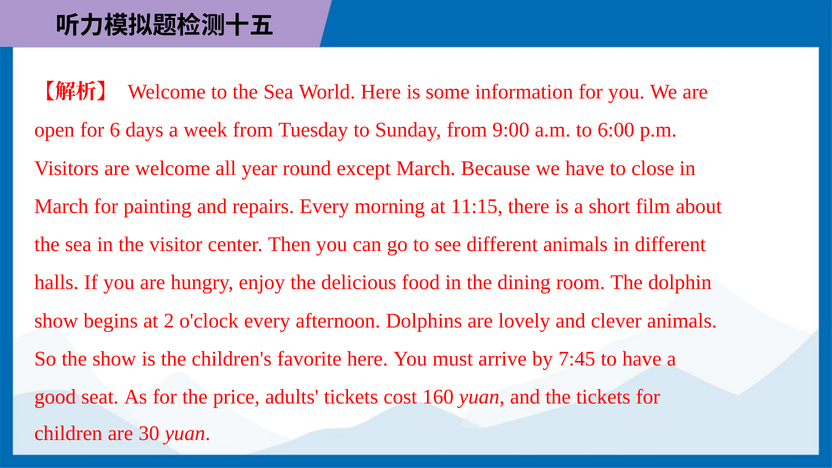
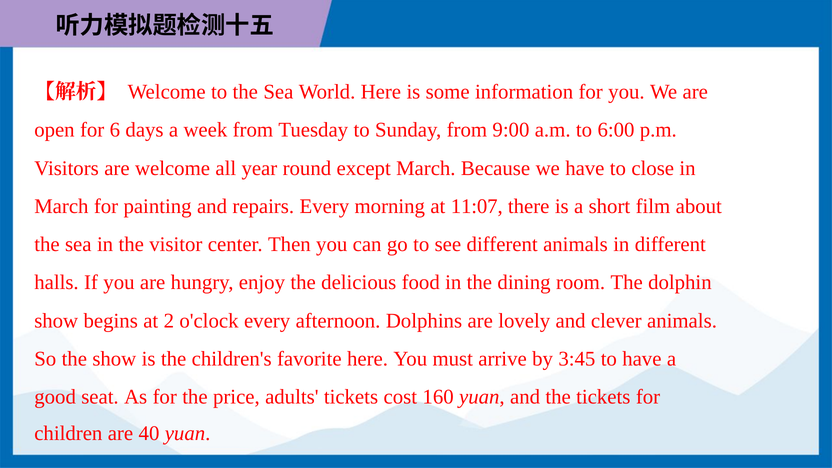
11:15: 11:15 -> 11:07 (477, 206)
7:45: 7:45 -> 3:45 (577, 359)
30: 30 -> 40 (149, 433)
